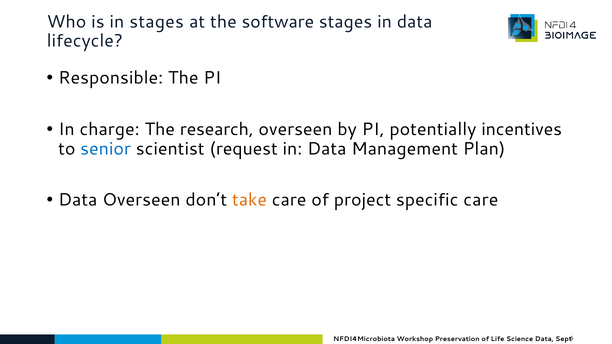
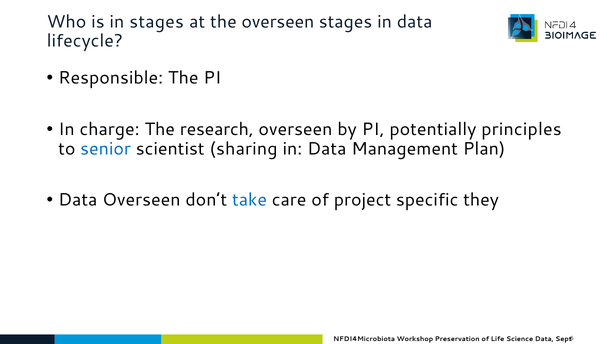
the software: software -> overseen (278, 22)
incentives: incentives -> principles (521, 129)
request: request -> sharing (244, 149)
take colour: orange -> blue (250, 200)
specific care: care -> they (481, 200)
